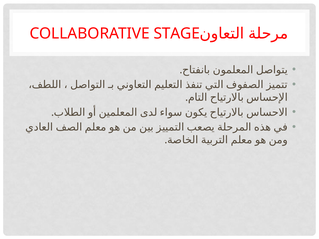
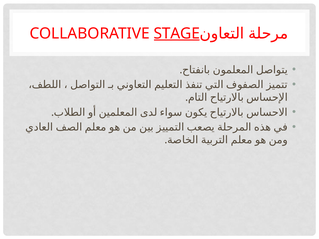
STAGE underline: none -> present (177, 33)
